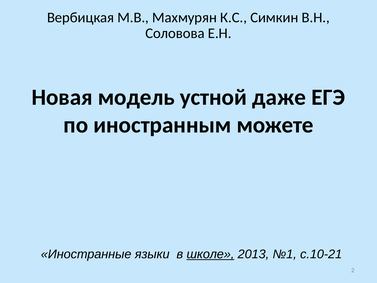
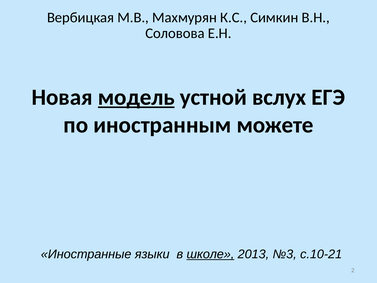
модель underline: none -> present (136, 97)
даже: даже -> вслух (279, 97)
№1: №1 -> №3 (285, 254)
